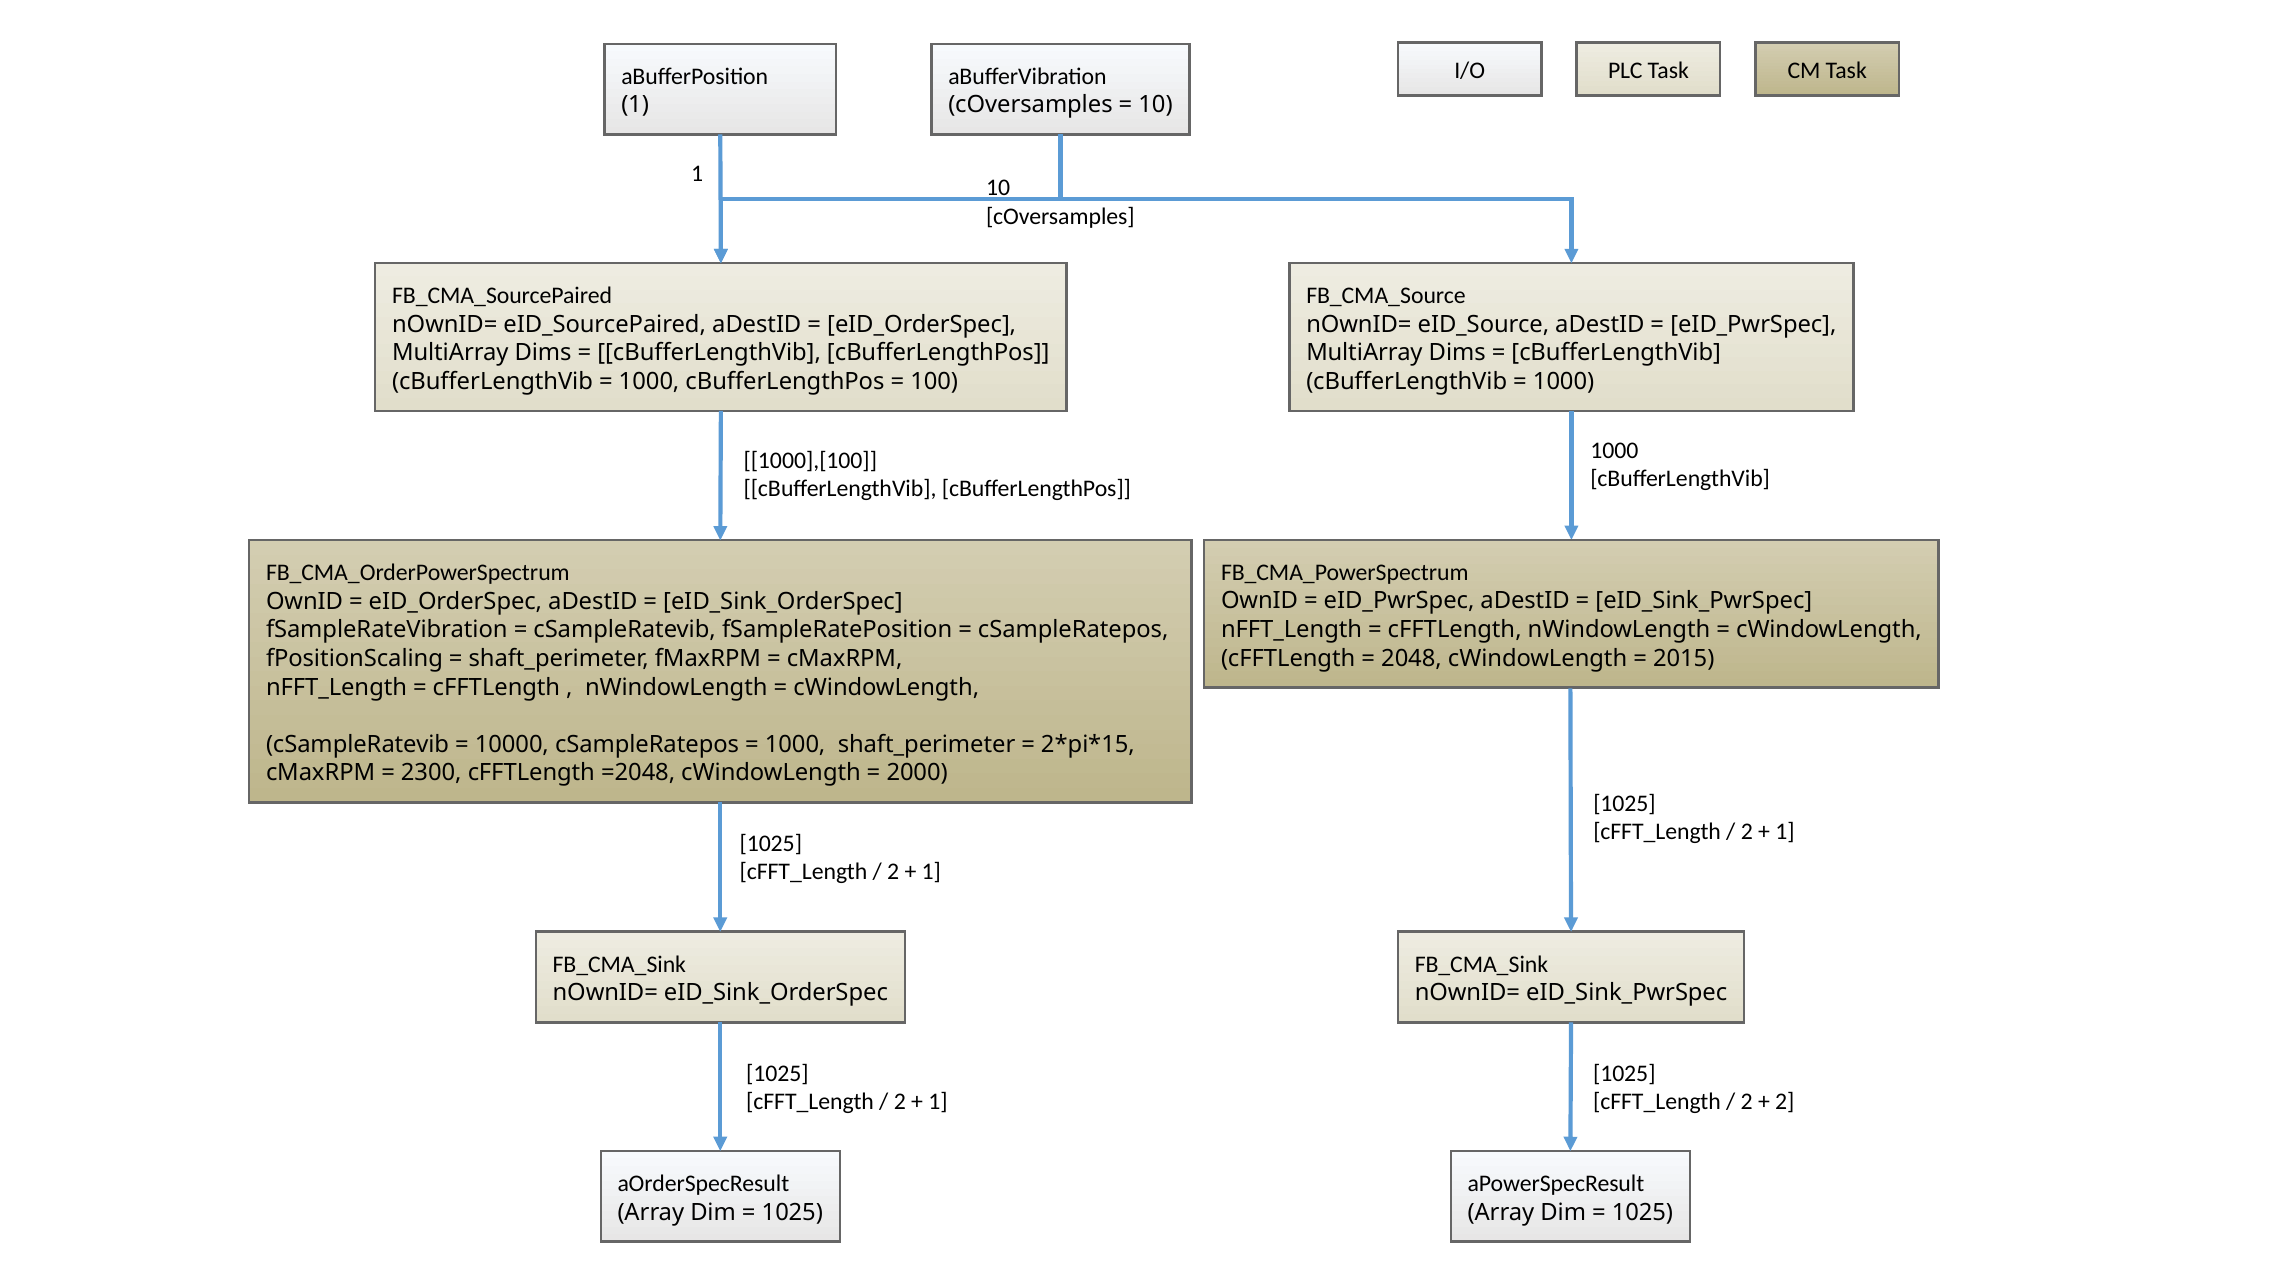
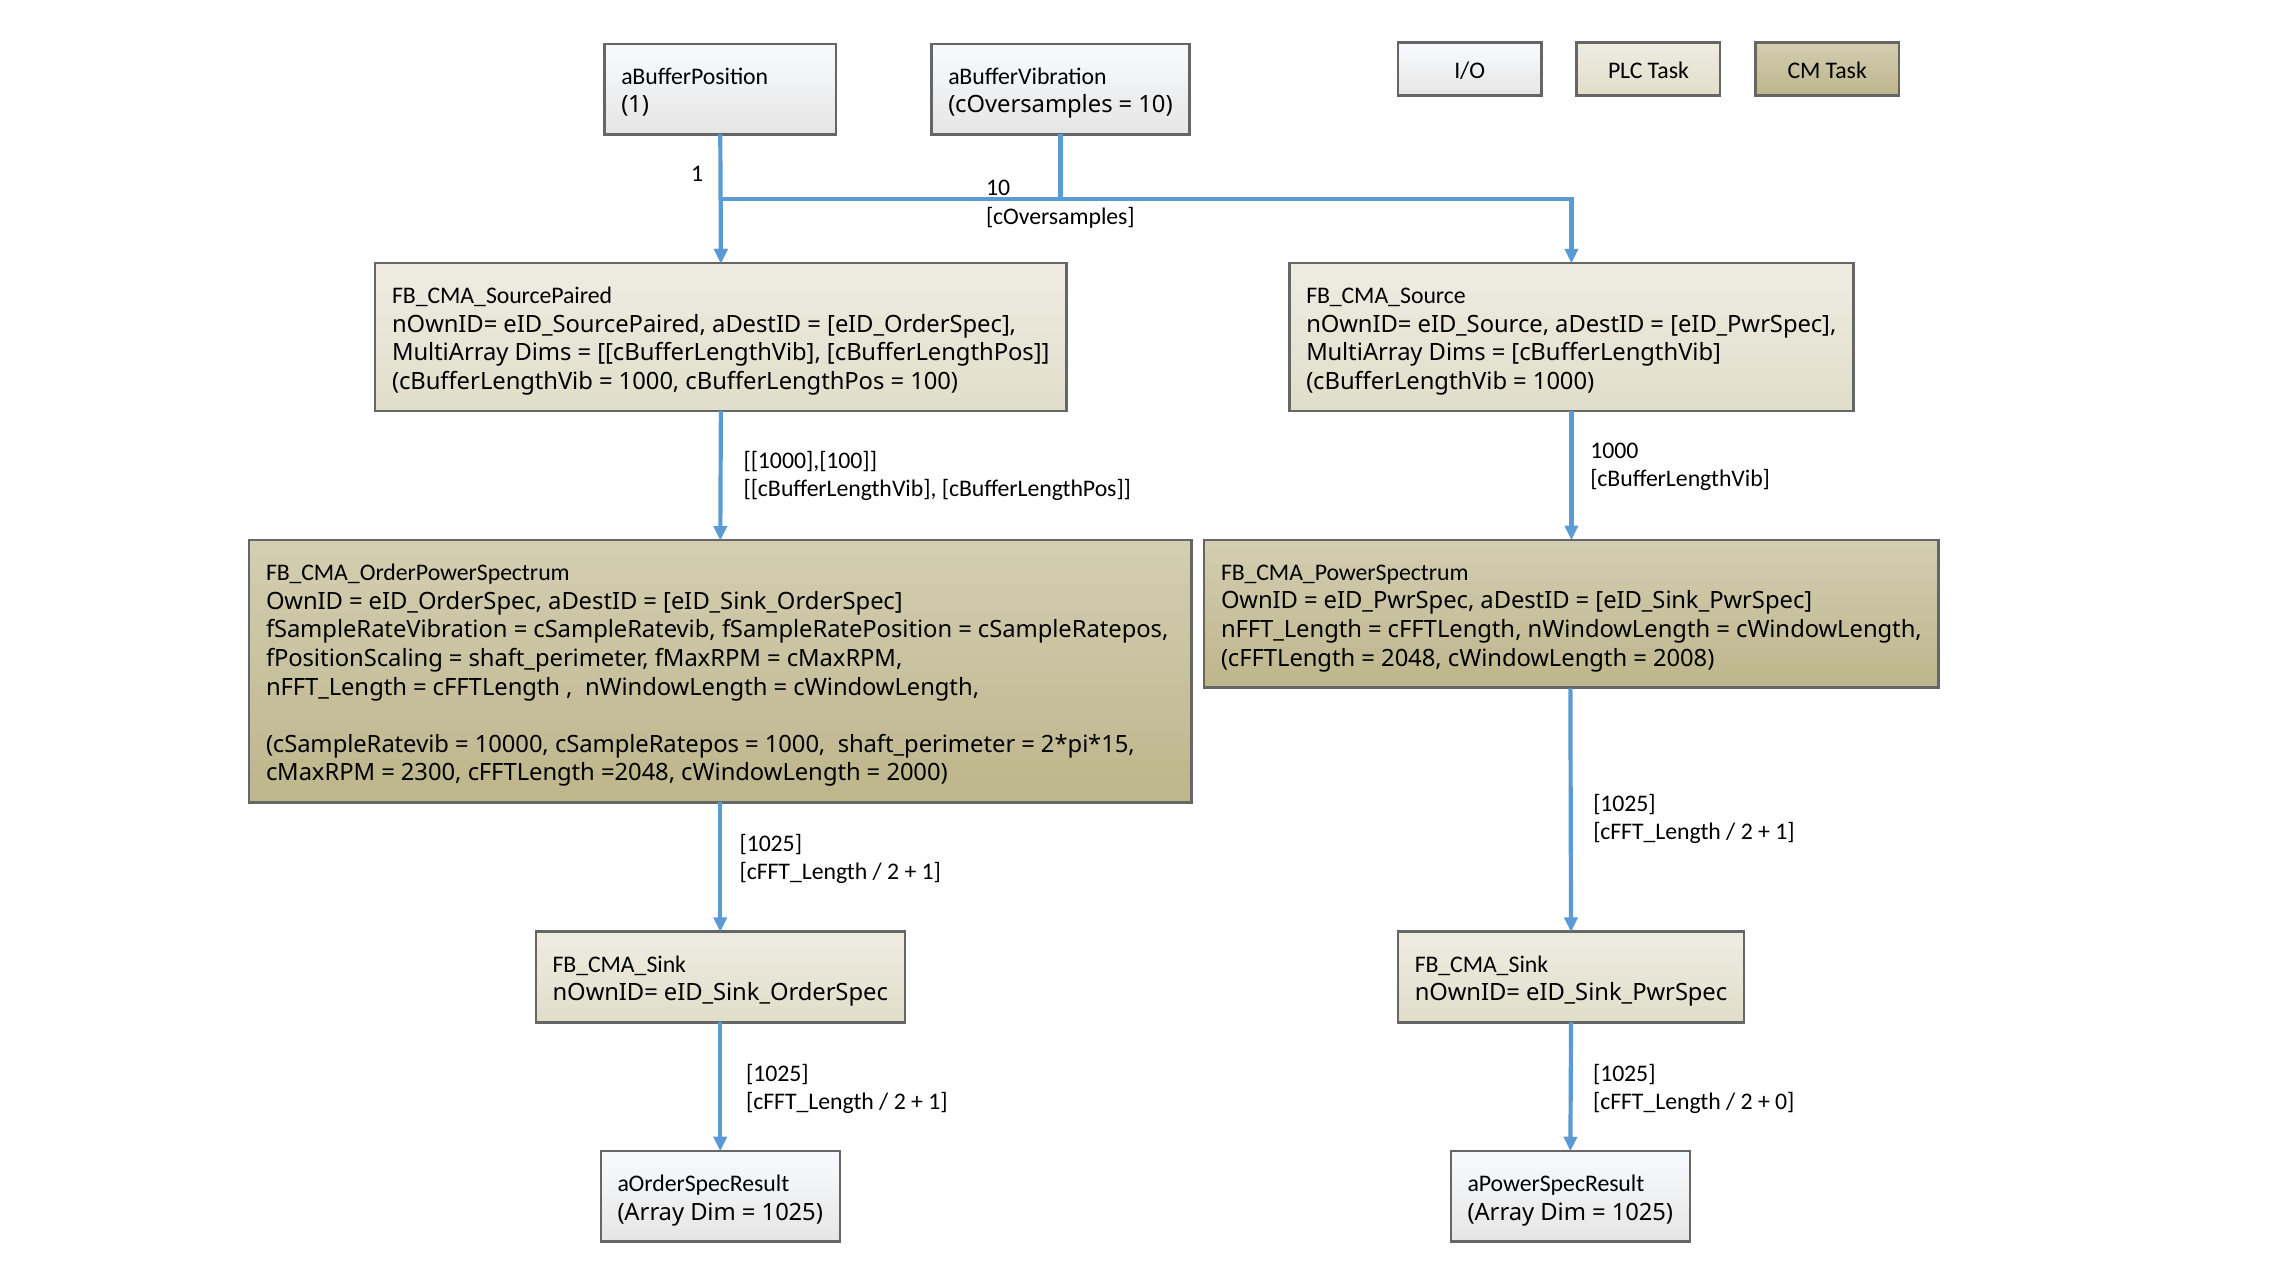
2015: 2015 -> 2008 (1684, 658)
2: 2 -> 0 (1785, 1102)
